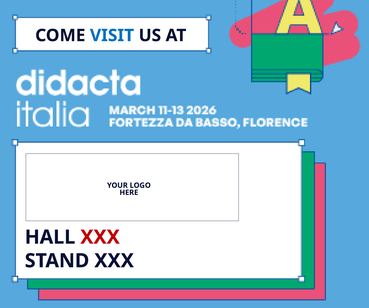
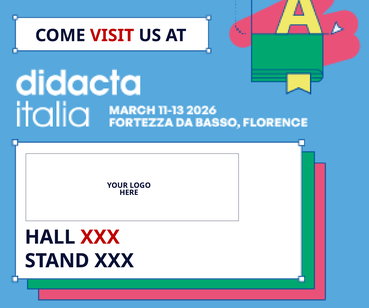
VISIT colour: blue -> red (112, 35)
